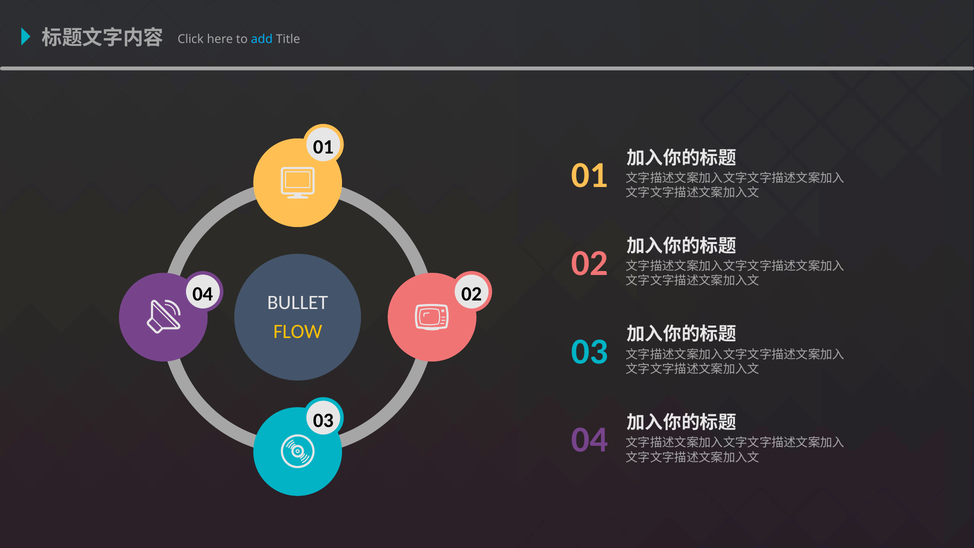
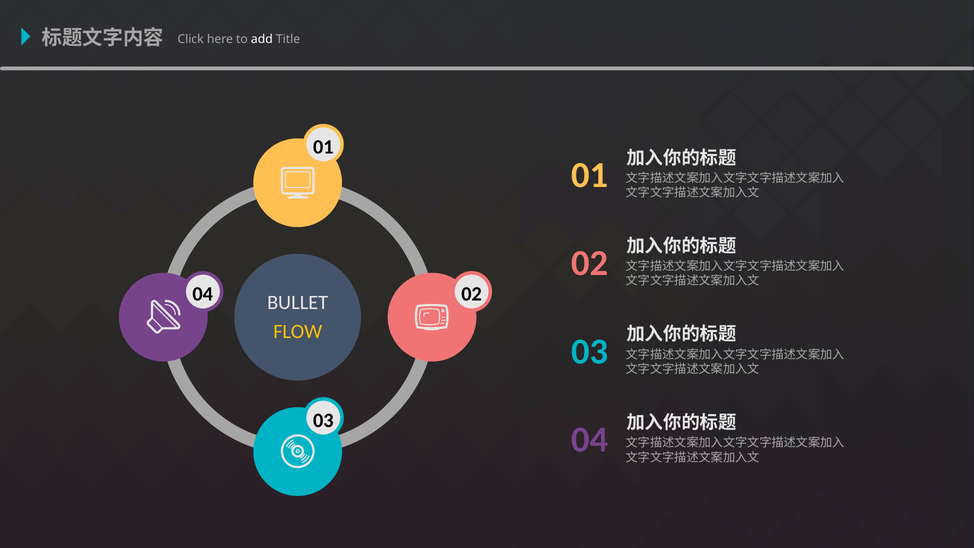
add colour: light blue -> white (262, 39)
